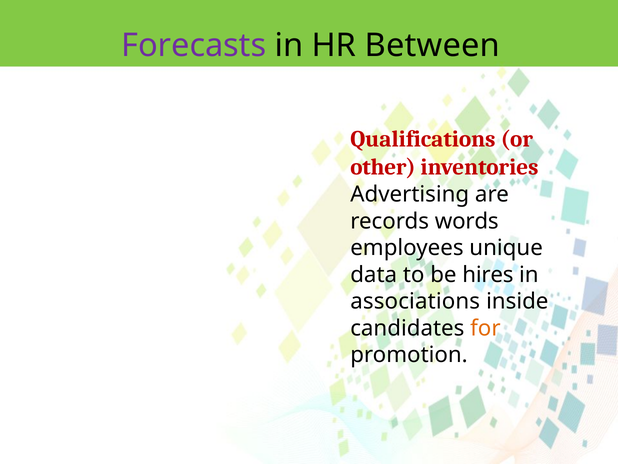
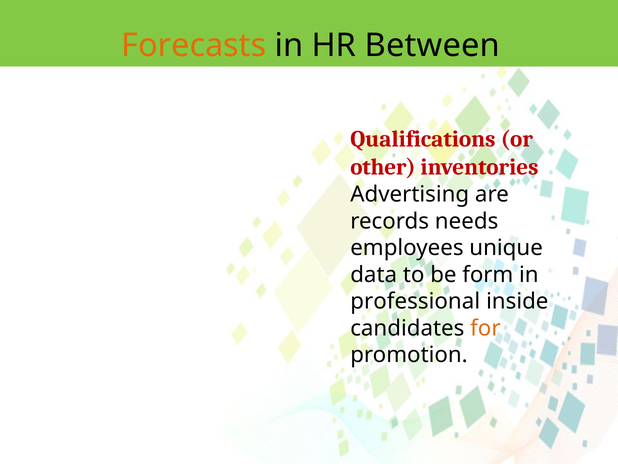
Forecasts colour: purple -> orange (194, 45)
words: words -> needs (467, 221)
hires: hires -> form (488, 274)
associations: associations -> professional (415, 301)
